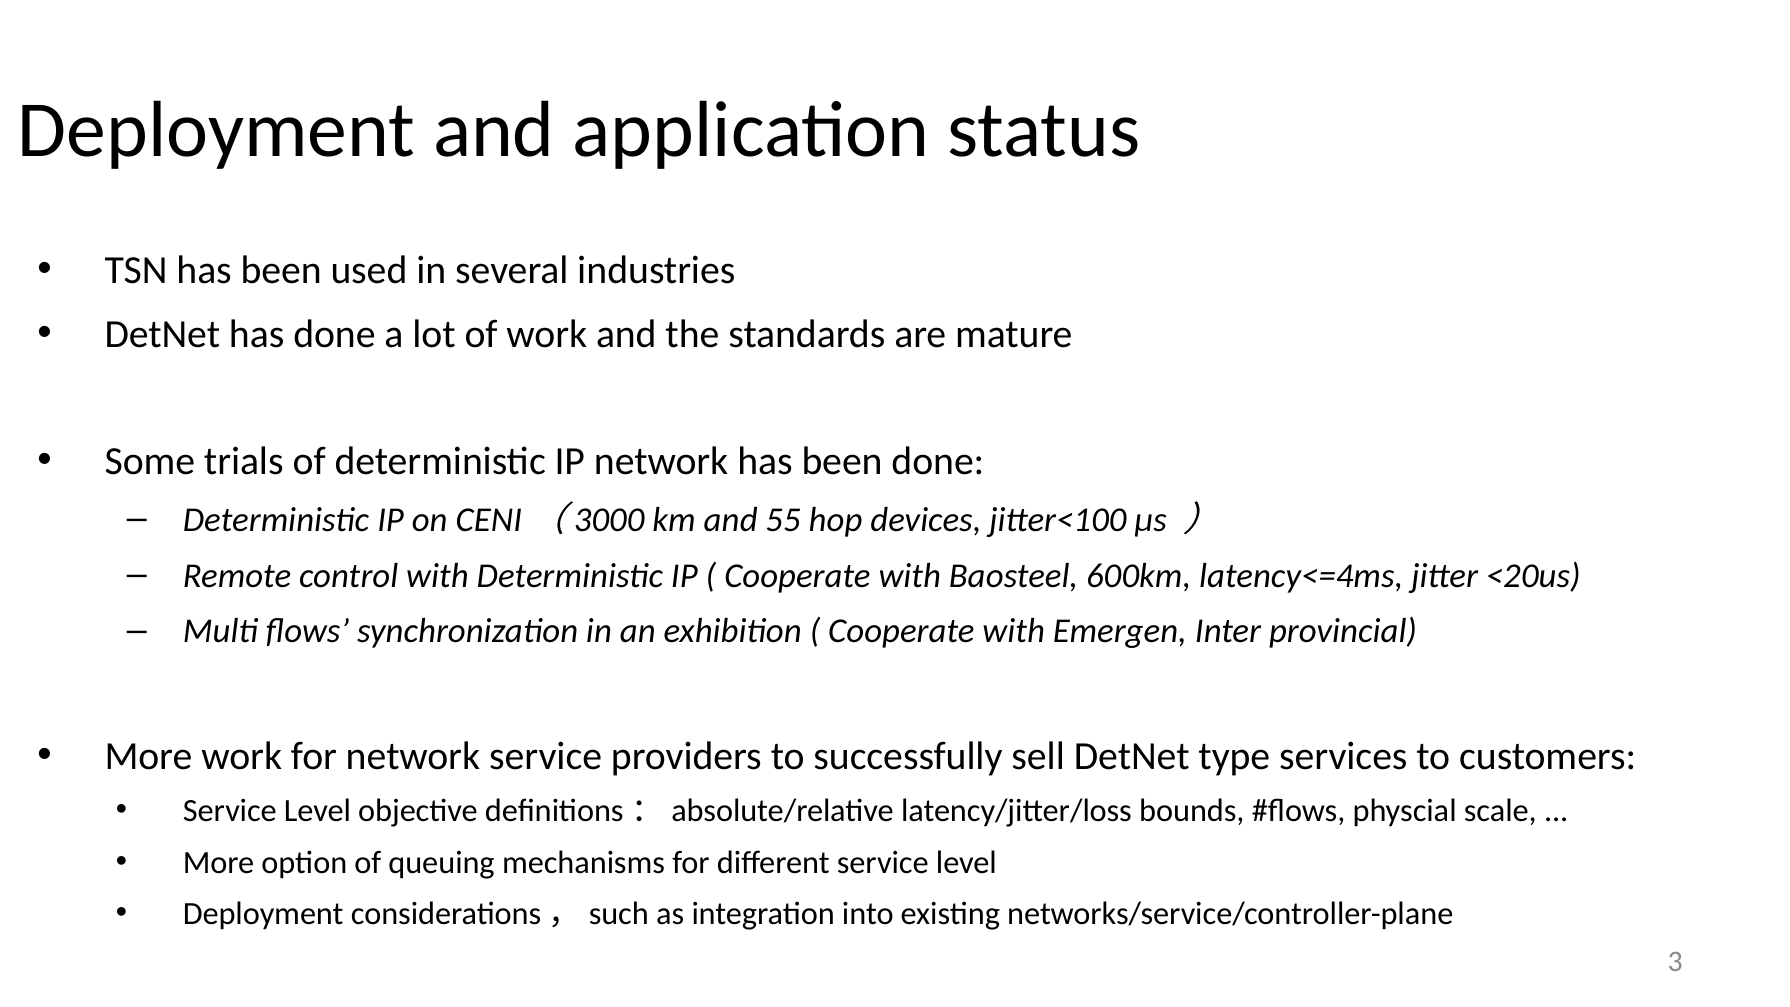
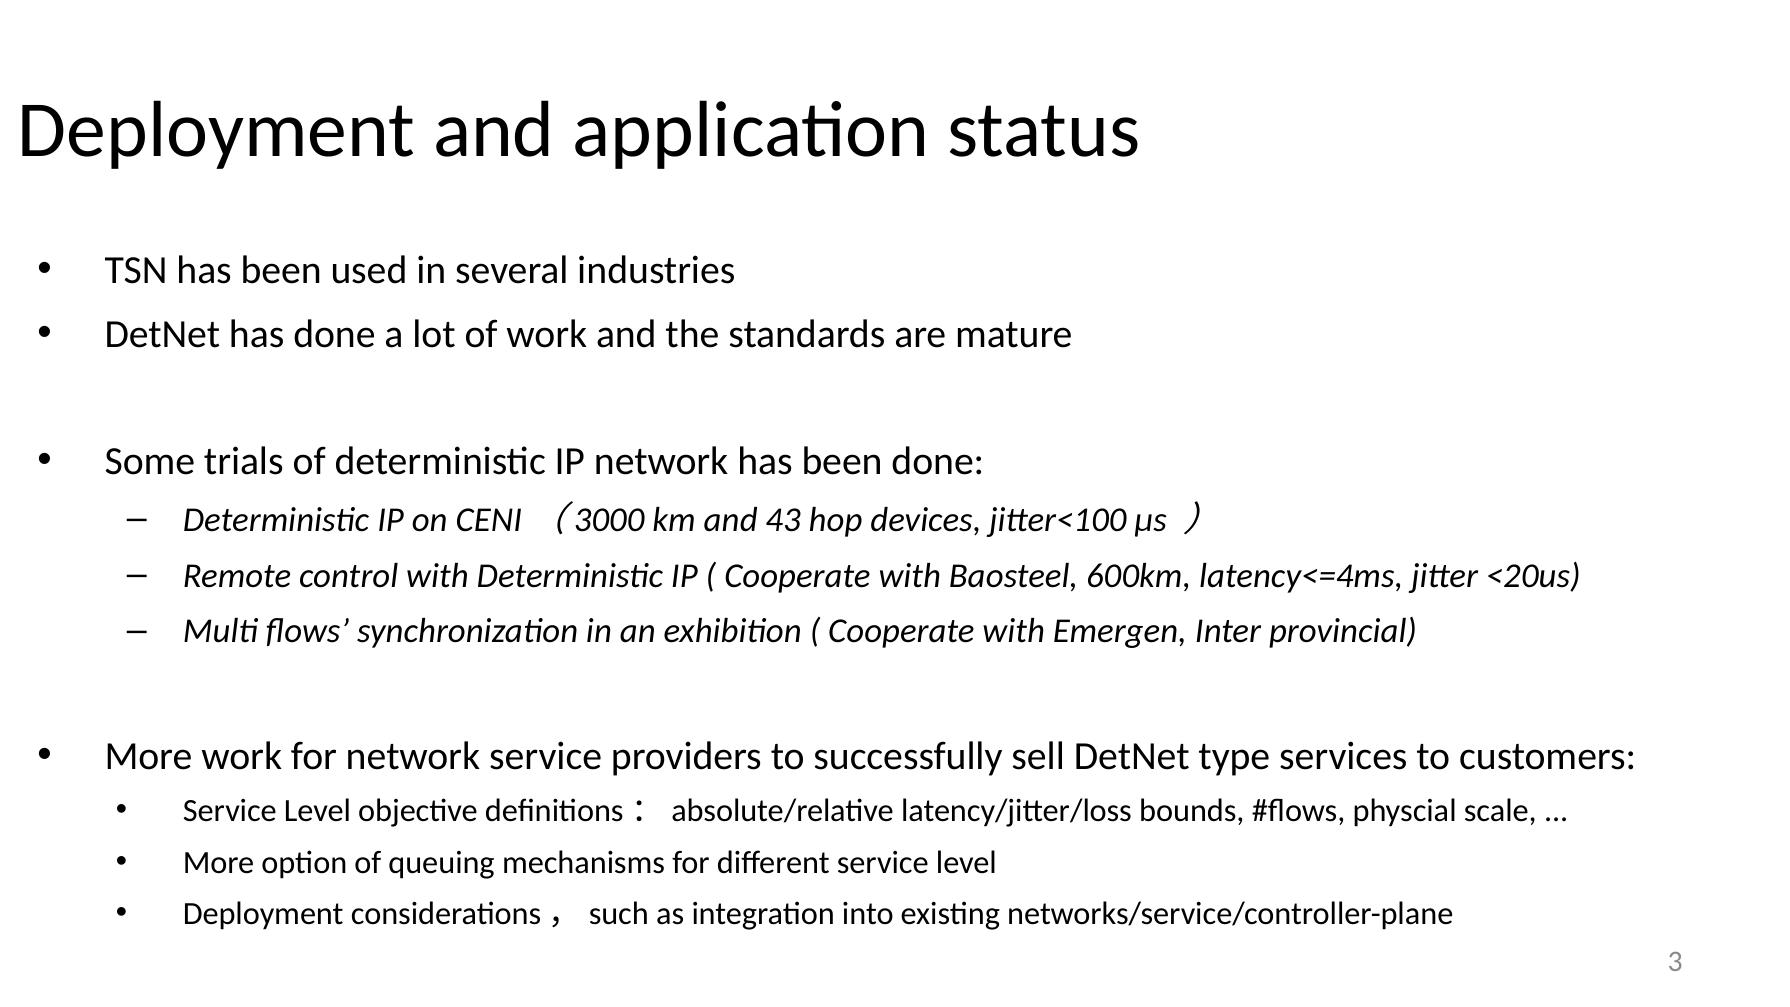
55: 55 -> 43 (783, 520)
